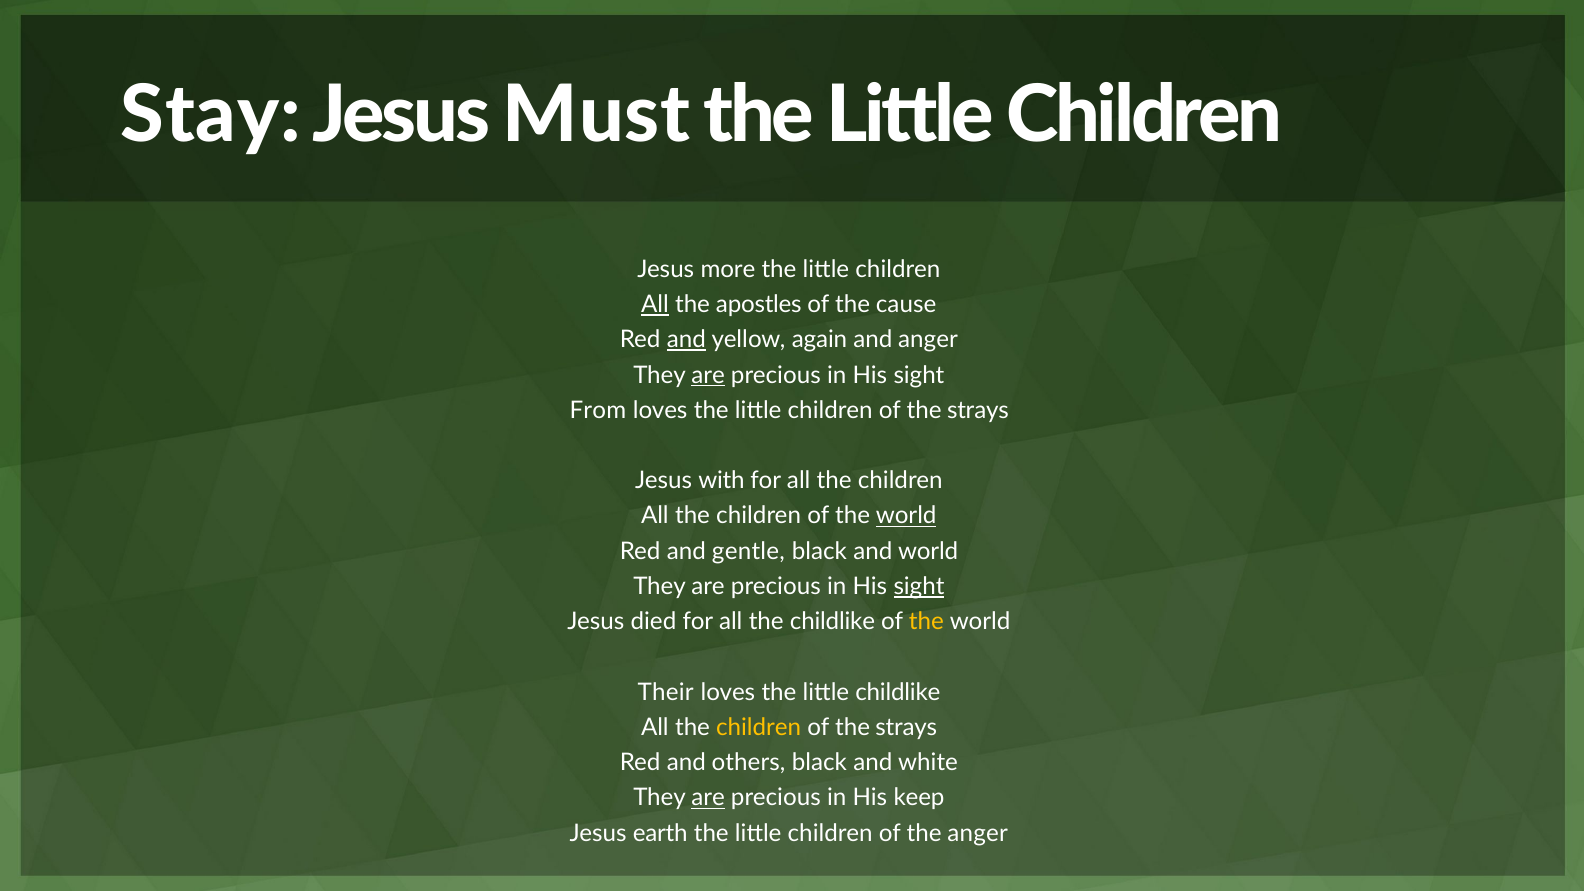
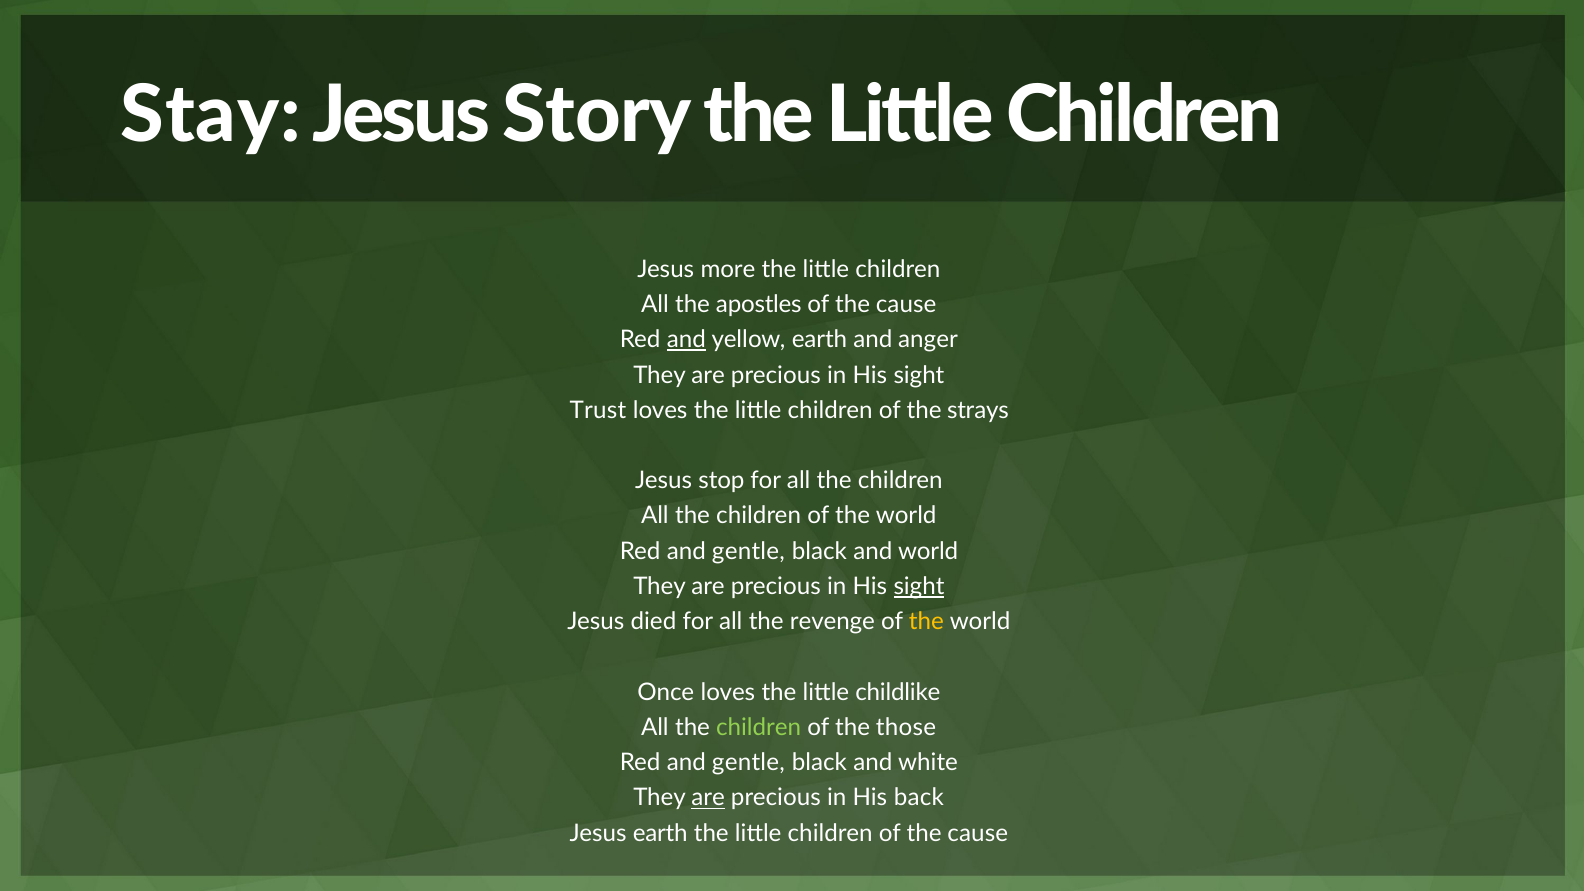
Must: Must -> Story (597, 115)
All underline: present -> none (655, 305)
yellow again: again -> earth (819, 340)
are underline: present -> none (708, 375)
From: From -> Trust (598, 410)
with: with -> stop (721, 481)
world underline: present -> none (906, 516)
the childlike: childlike -> revenge (832, 622)
Their: Their -> Once (666, 692)
children colour: yellow -> light green (759, 727)
strays: strays -> those (906, 727)
others: others -> gentle (748, 763)
keep: keep -> back (919, 798)
children of the anger: anger -> cause (978, 833)
